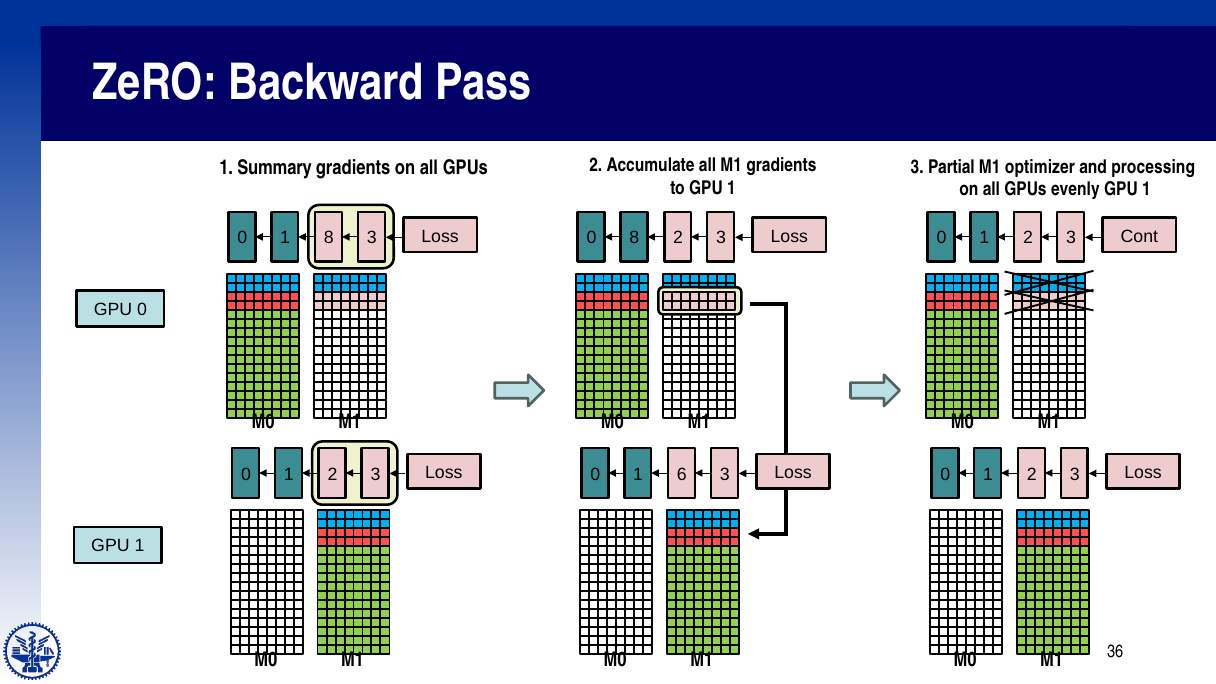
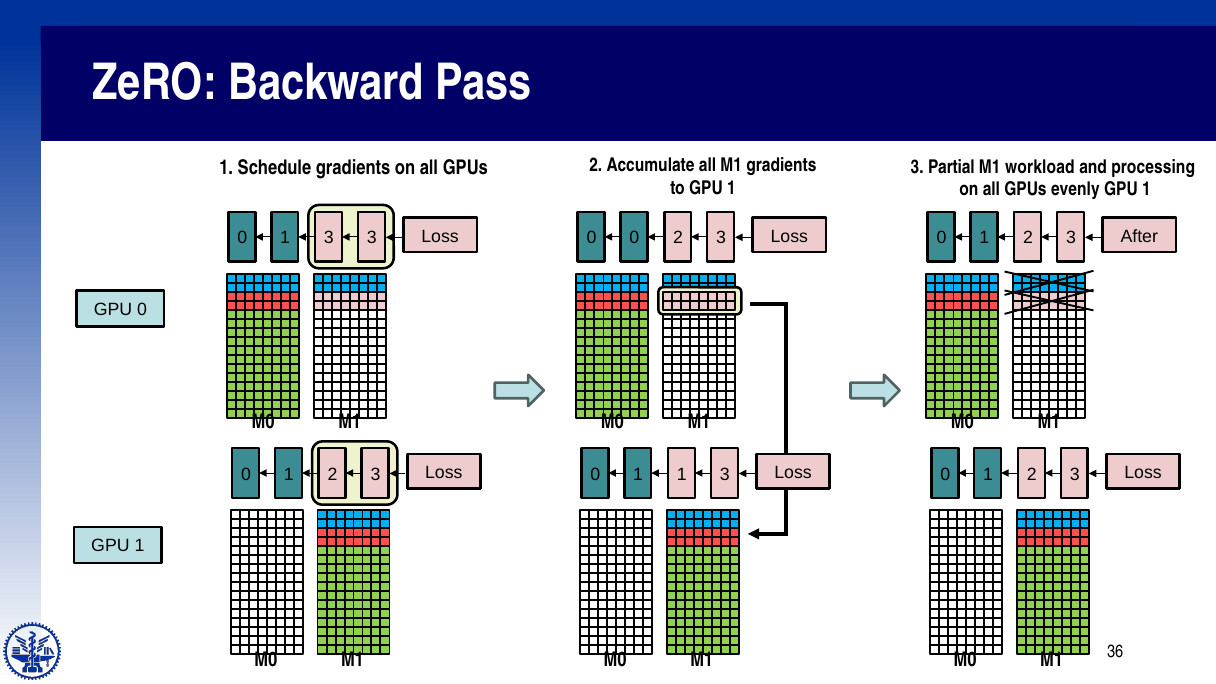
optimizer: optimizer -> workload (1040, 167)
Summary: Summary -> Schedule (275, 168)
0 1 8: 8 -> 3 (329, 238)
0 8: 8 -> 0 (634, 238)
Cont: Cont -> After (1139, 236)
1 6: 6 -> 1 (682, 474)
